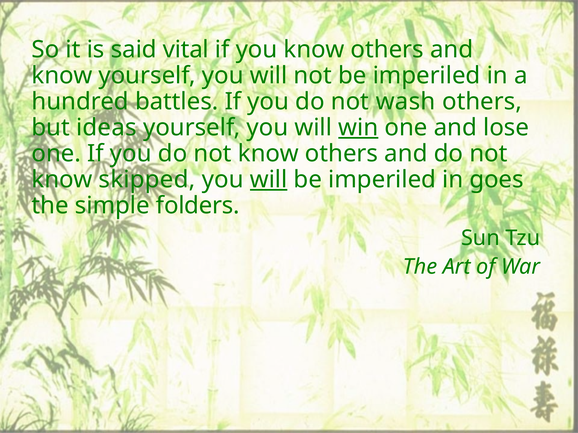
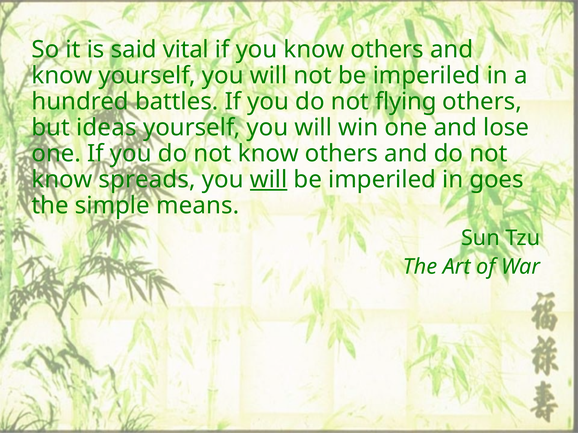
wash: wash -> flying (406, 102)
win underline: present -> none (358, 128)
skipped: skipped -> spreads (147, 180)
folders: folders -> means (198, 206)
